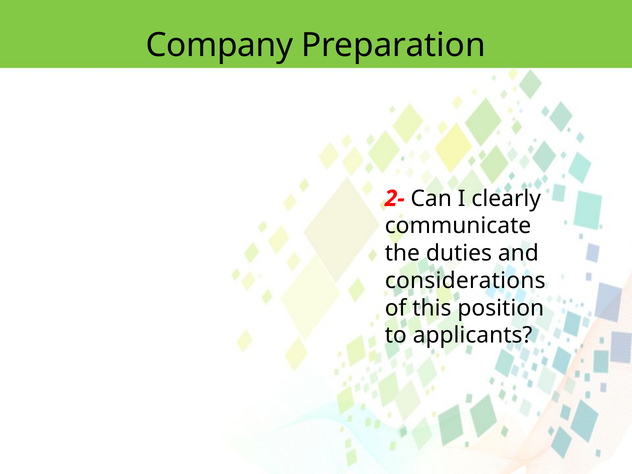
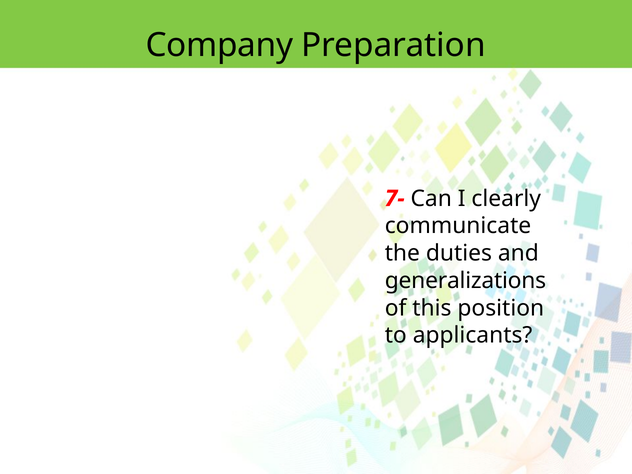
2-: 2- -> 7- (395, 198)
considerations: considerations -> generalizations (465, 281)
